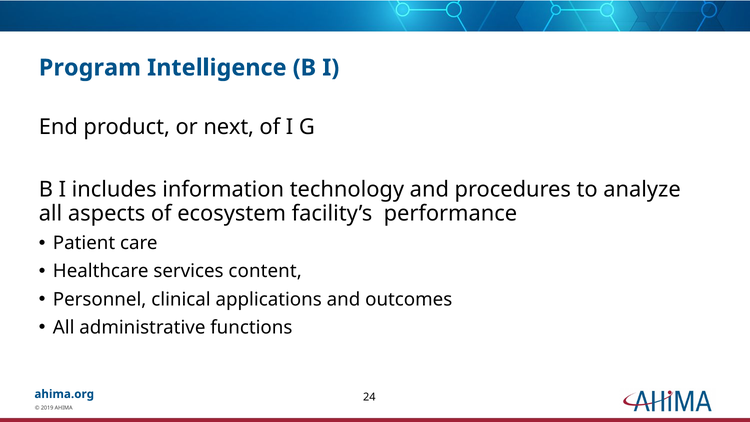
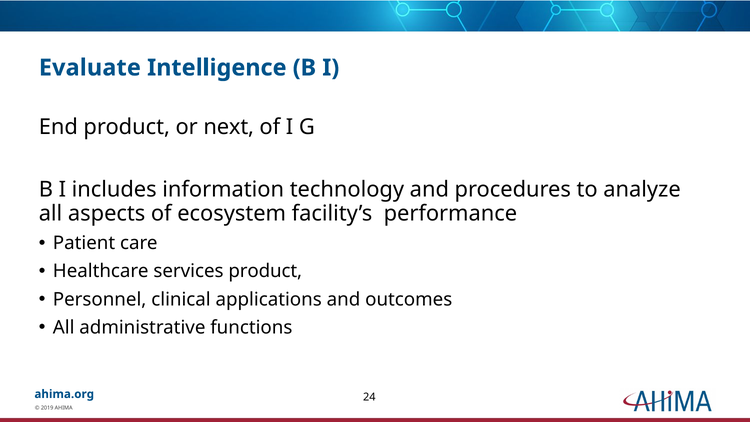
Program: Program -> Evaluate (90, 68)
services content: content -> product (265, 271)
